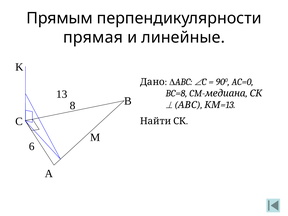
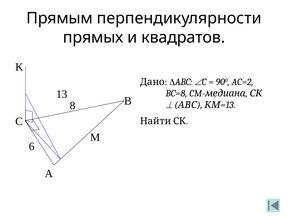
прямая: прямая -> прямых (93, 37)
линейные: линейные -> квадратов (183, 37)
AC=0: AC=0 -> AC=2 (242, 82)
